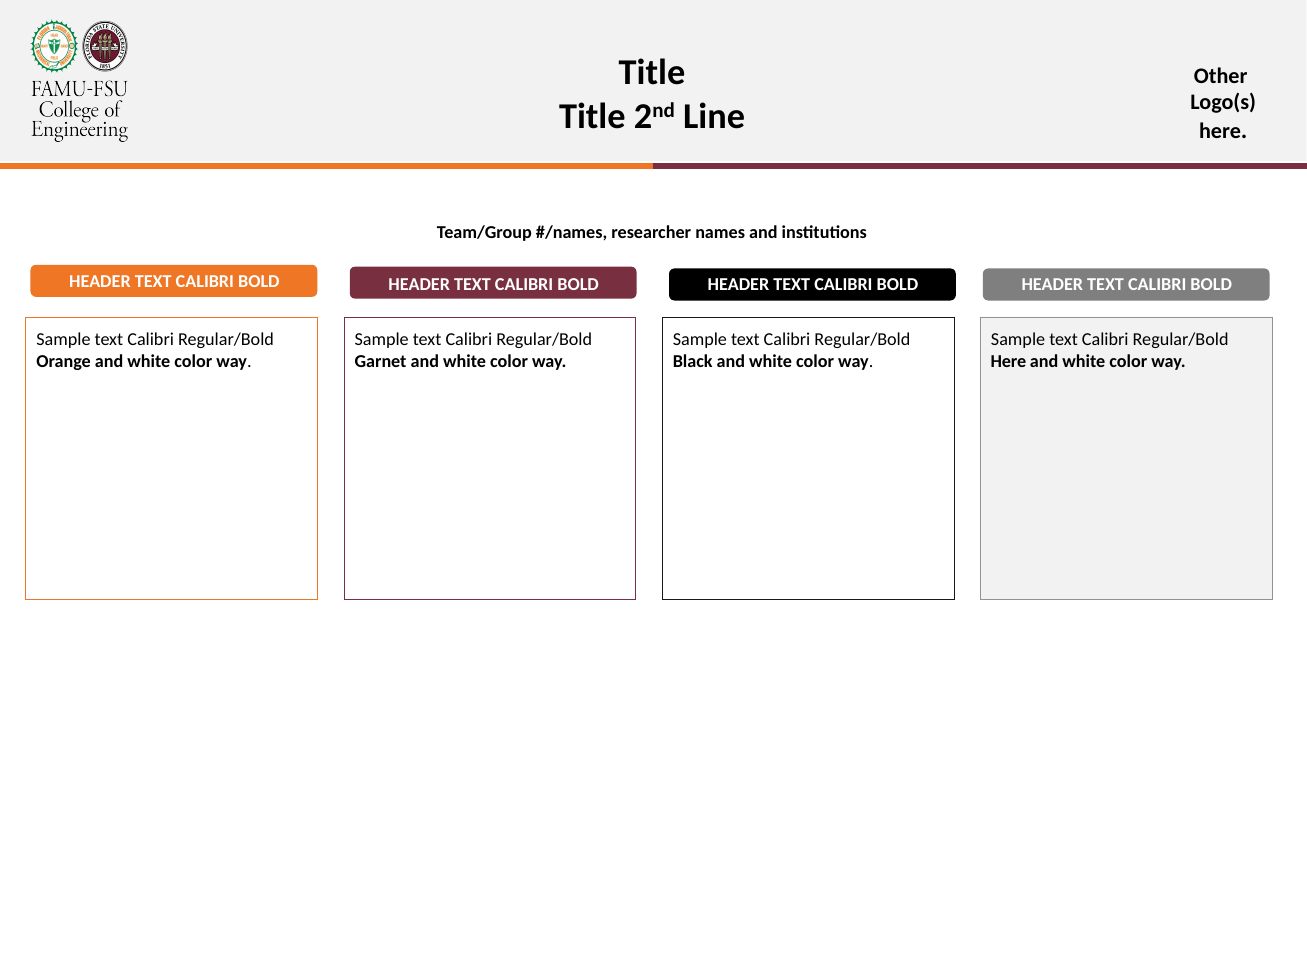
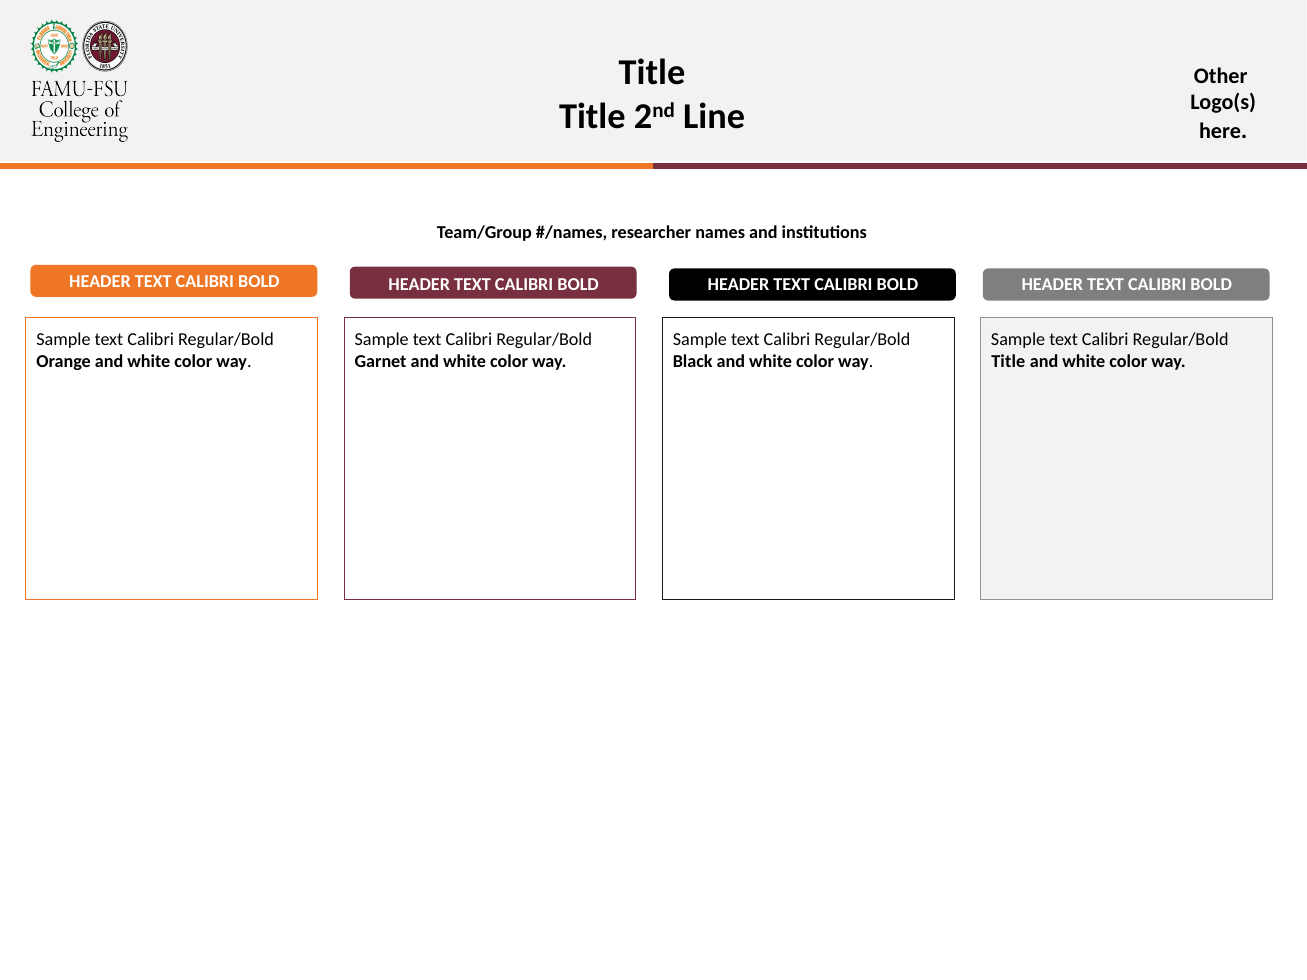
Here: Here -> Title (1008, 362)
